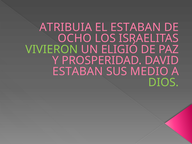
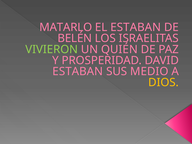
ATRIBUIA: ATRIBUIA -> MATARLO (66, 27)
OCHO: OCHO -> BELÉN (75, 38)
ELIGIÓ: ELIGIÓ -> QUIÉN (119, 49)
DIOS colour: light green -> yellow (164, 82)
